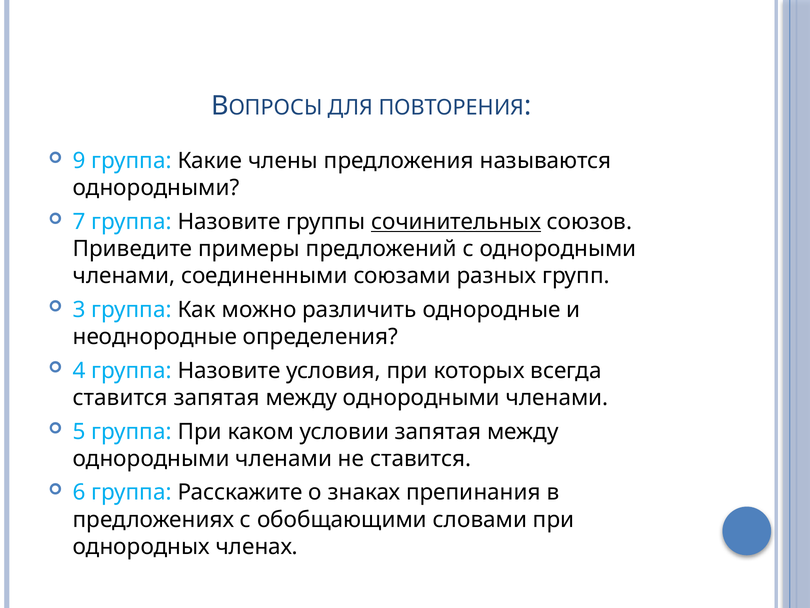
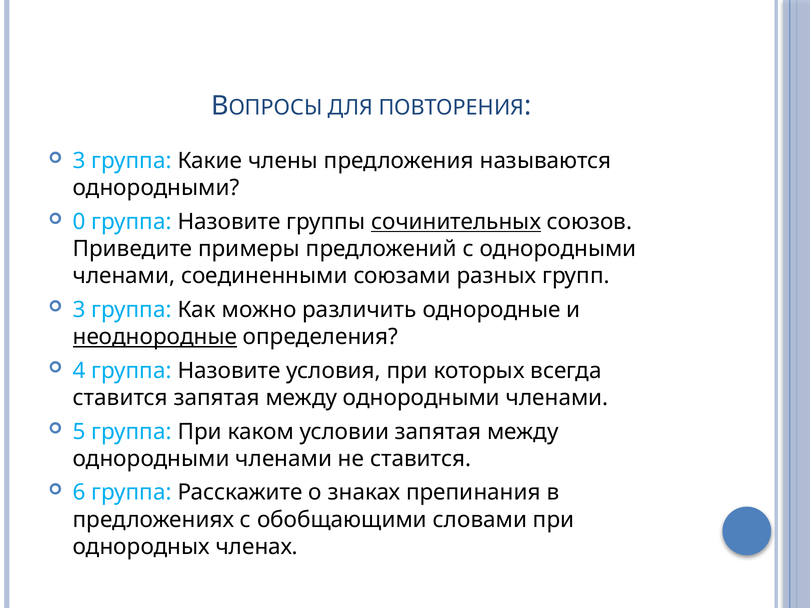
9: 9 -> 3 (79, 161)
7: 7 -> 0 (79, 222)
неоднородные underline: none -> present (155, 337)
